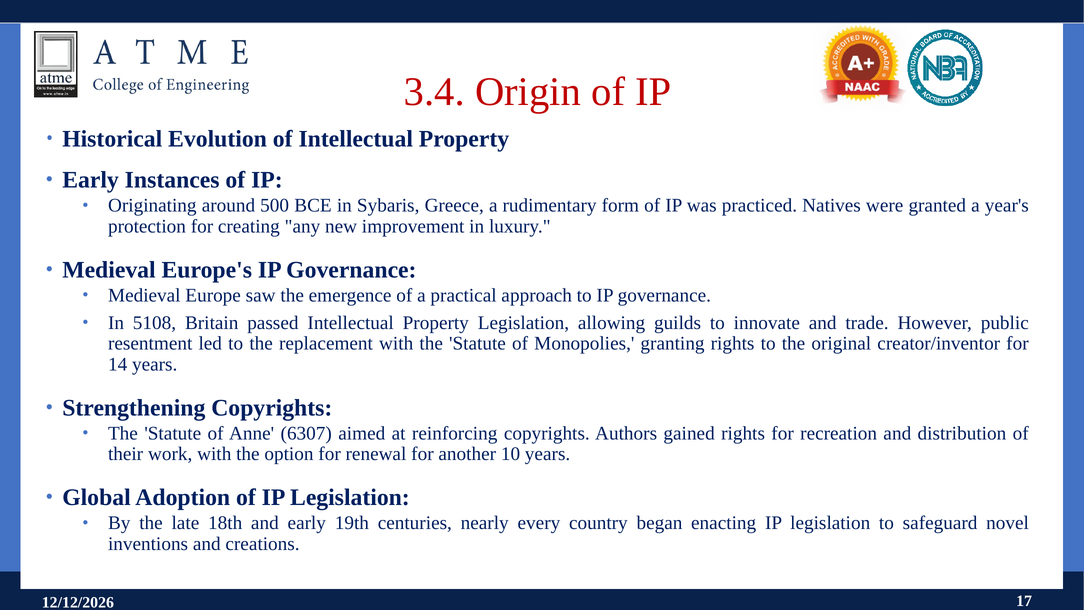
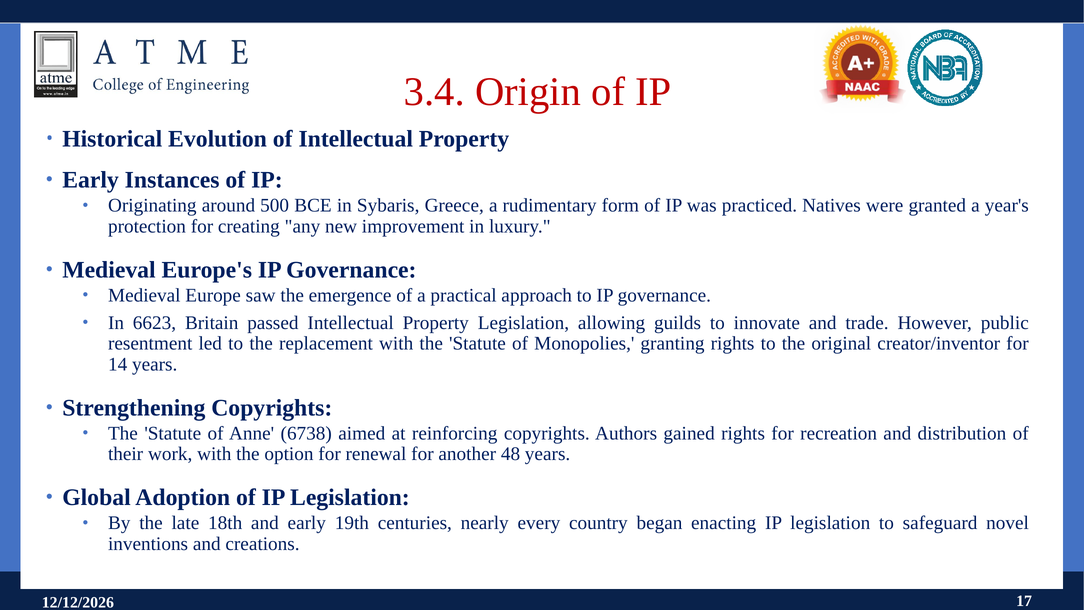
5108: 5108 -> 6623 (154, 323)
6307: 6307 -> 6738 (306, 433)
10: 10 -> 48 (510, 454)
